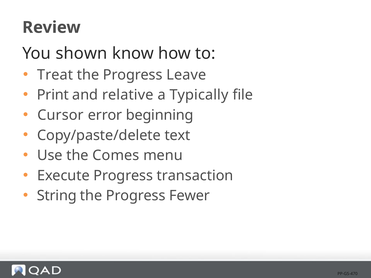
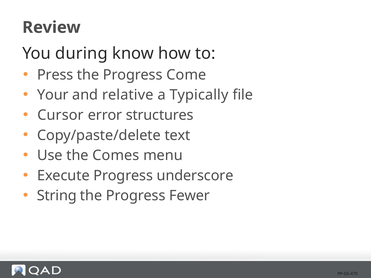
shown: shown -> during (81, 54)
Treat: Treat -> Press (55, 75)
Leave: Leave -> Come (186, 75)
Print: Print -> Your (53, 95)
beginning: beginning -> structures (160, 115)
transaction: transaction -> underscore (195, 176)
